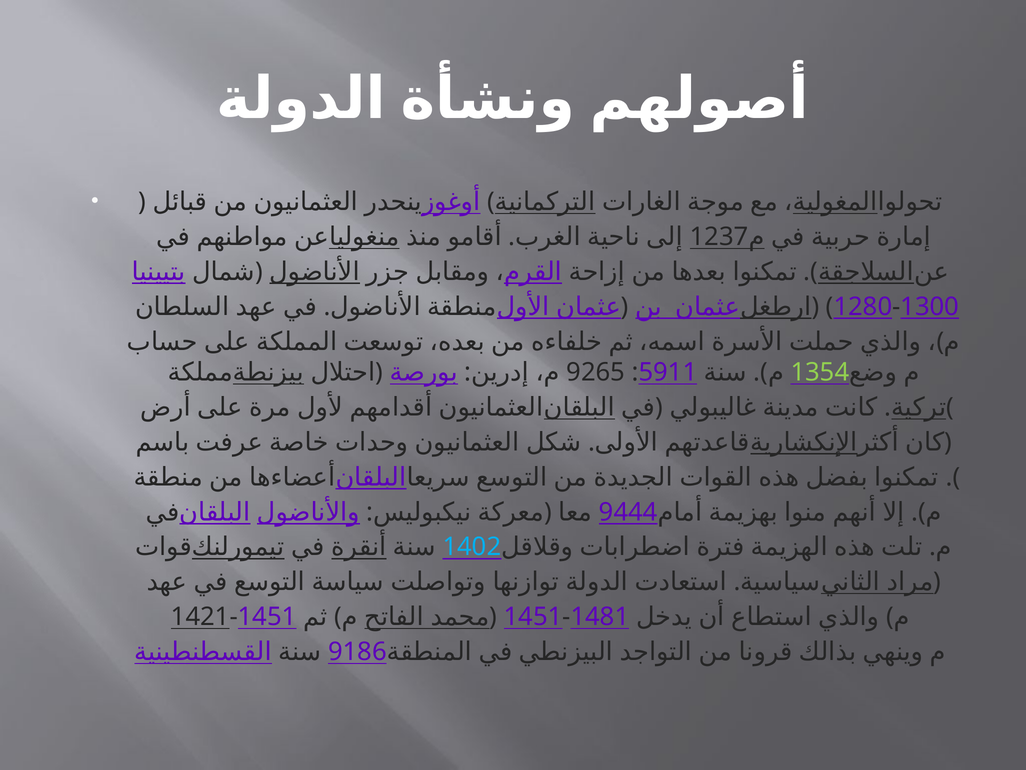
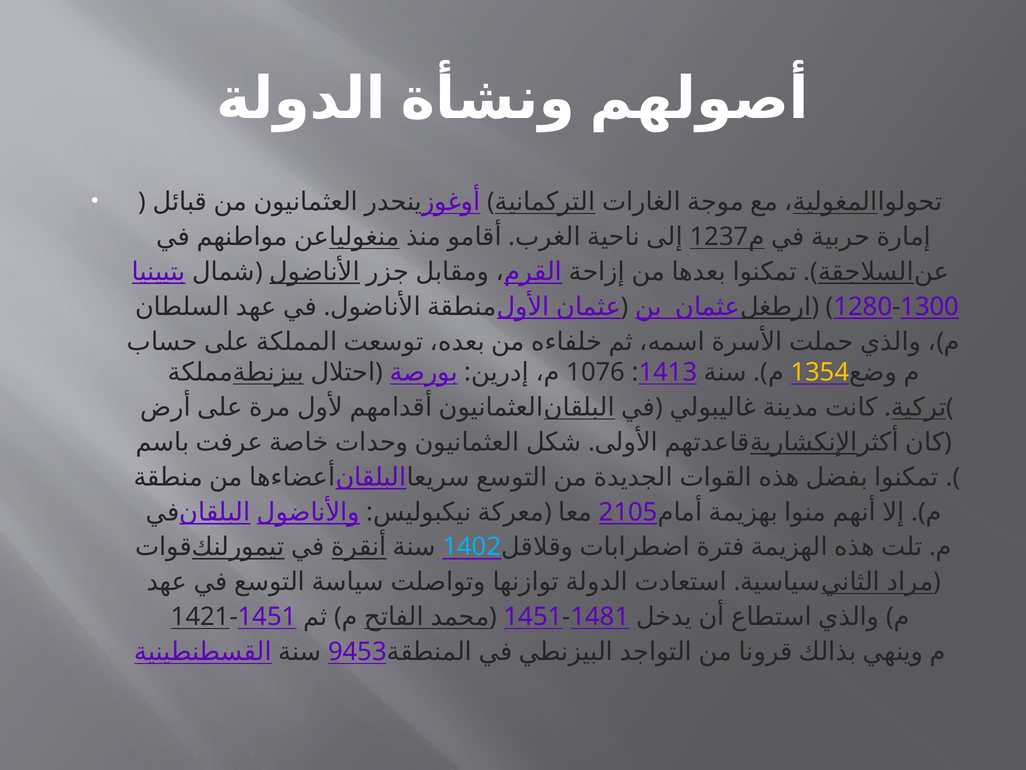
1354 colour: light green -> yellow (820, 372)
9265: 9265 -> 1076 (596, 372)
5911: 5911 -> 1413 (668, 372)
9444: 9444 -> 2105 (628, 512)
9186: 9186 -> 9453 (357, 651)
